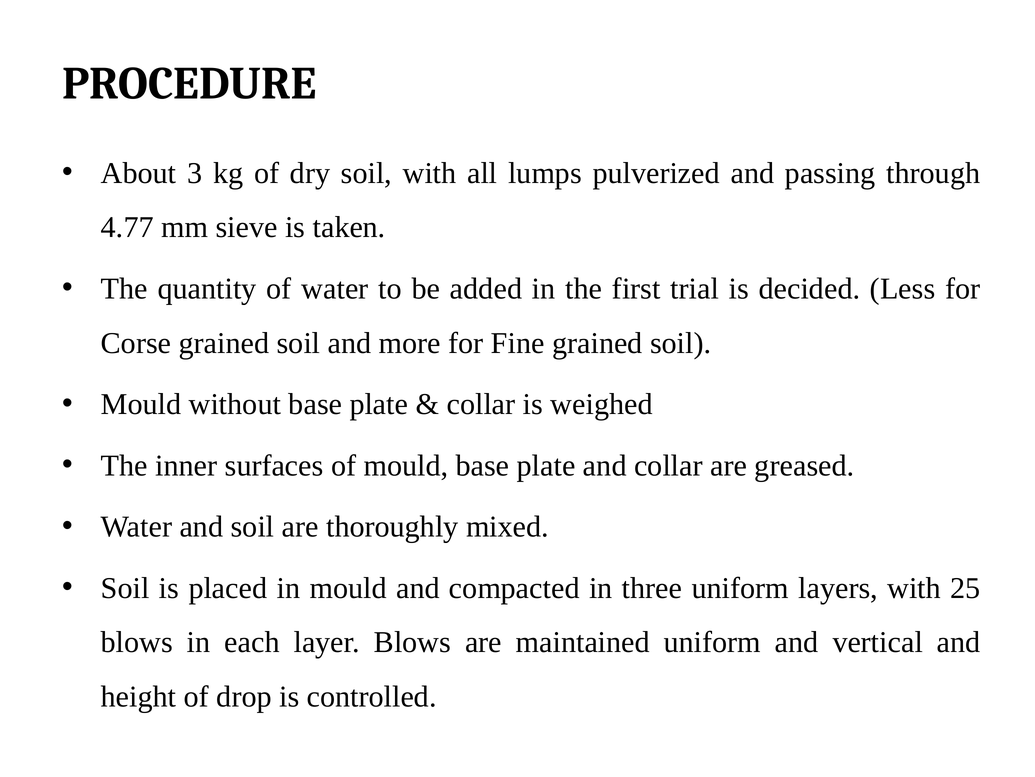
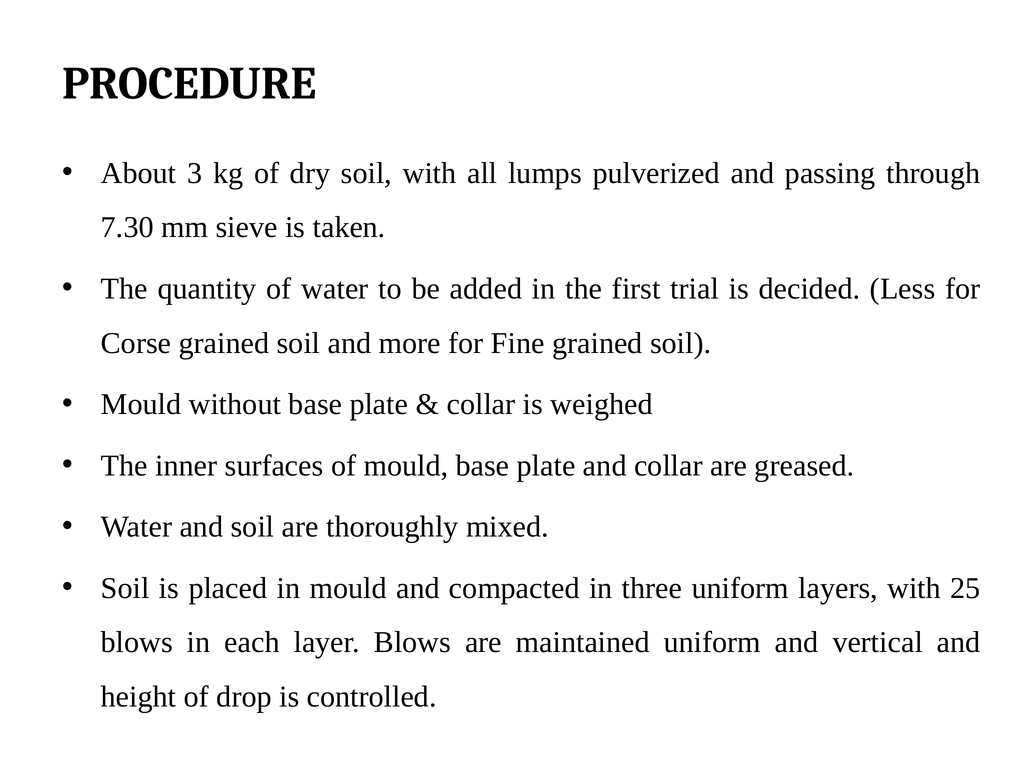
4.77: 4.77 -> 7.30 (127, 227)
